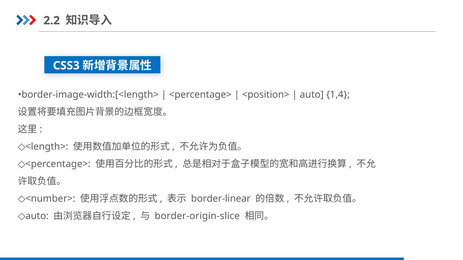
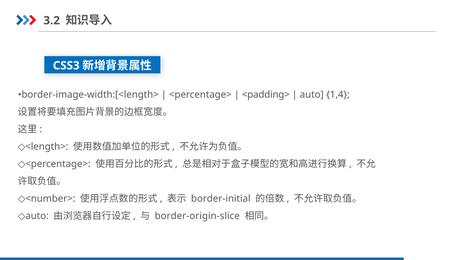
2.2: 2.2 -> 3.2 (52, 21)
<position>: <position> -> <padding> (266, 95)
border-linear: border-linear -> border-initial (221, 199)
